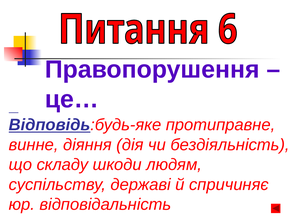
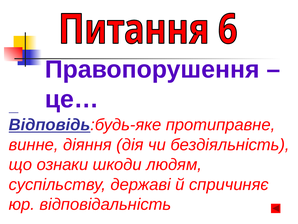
складу: складу -> ознаки (62, 164)
